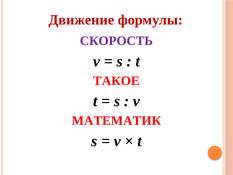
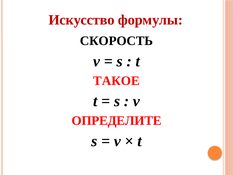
Движение: Движение -> Искусство (82, 20)
СКОРОСТЬ colour: purple -> black (116, 41)
МАТЕМАТИК: МАТЕМАТИК -> ОПРЕДЕЛИТЕ (117, 120)
